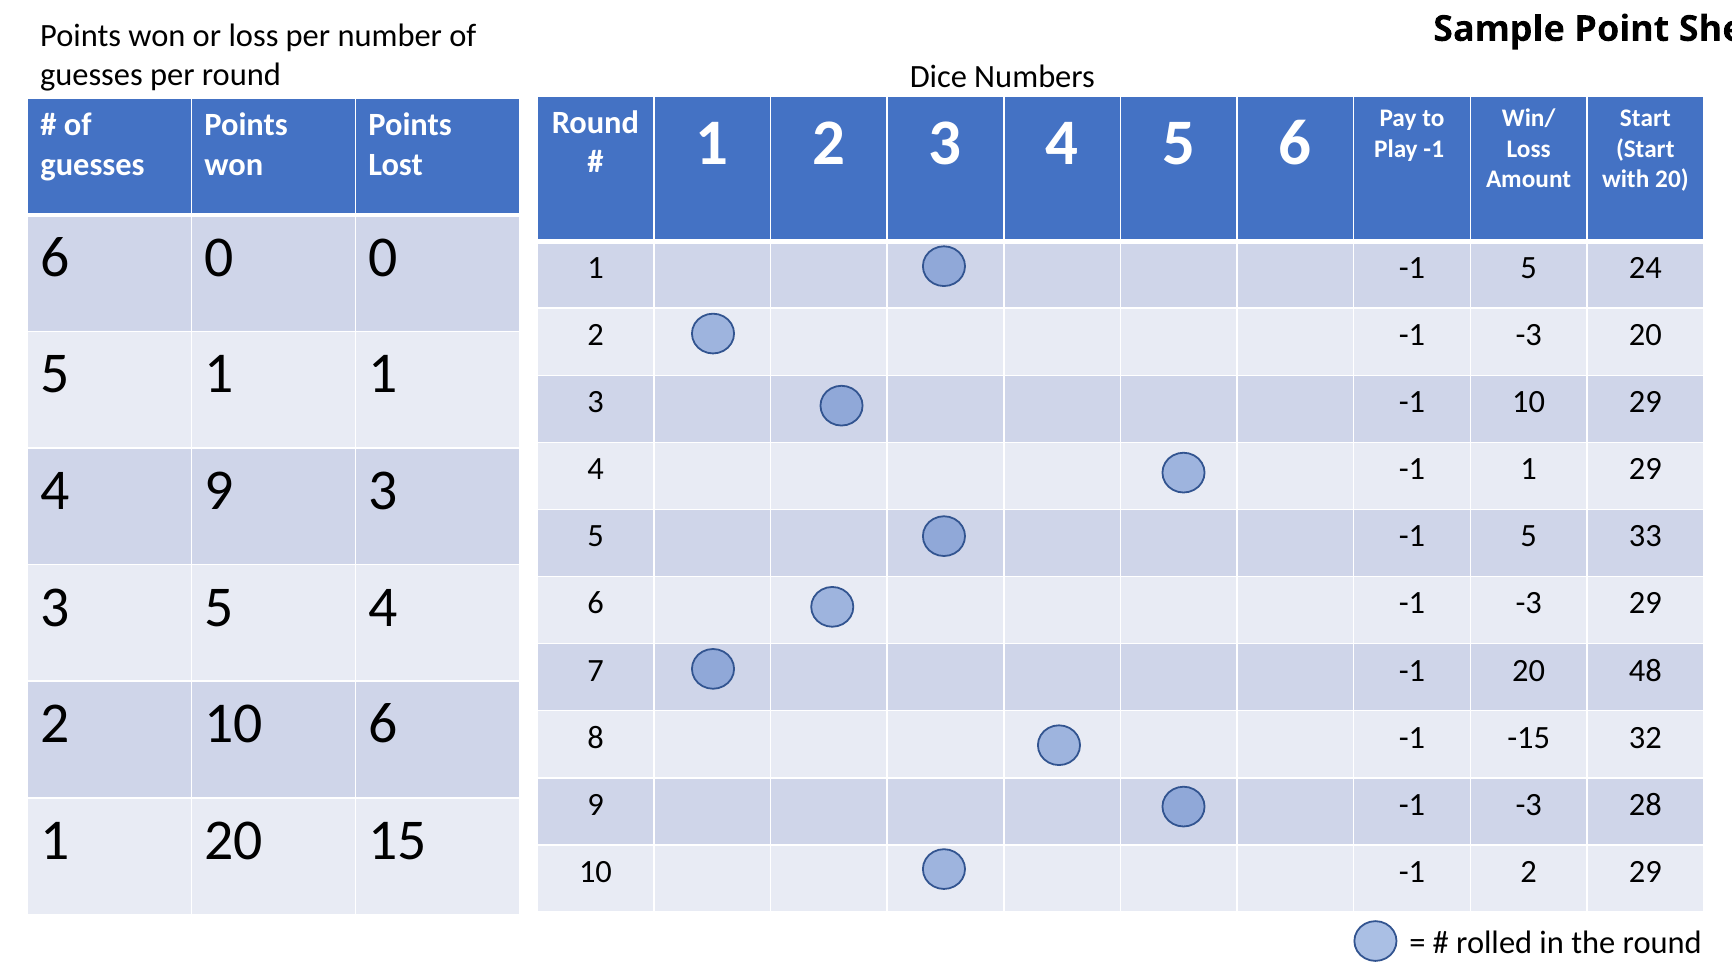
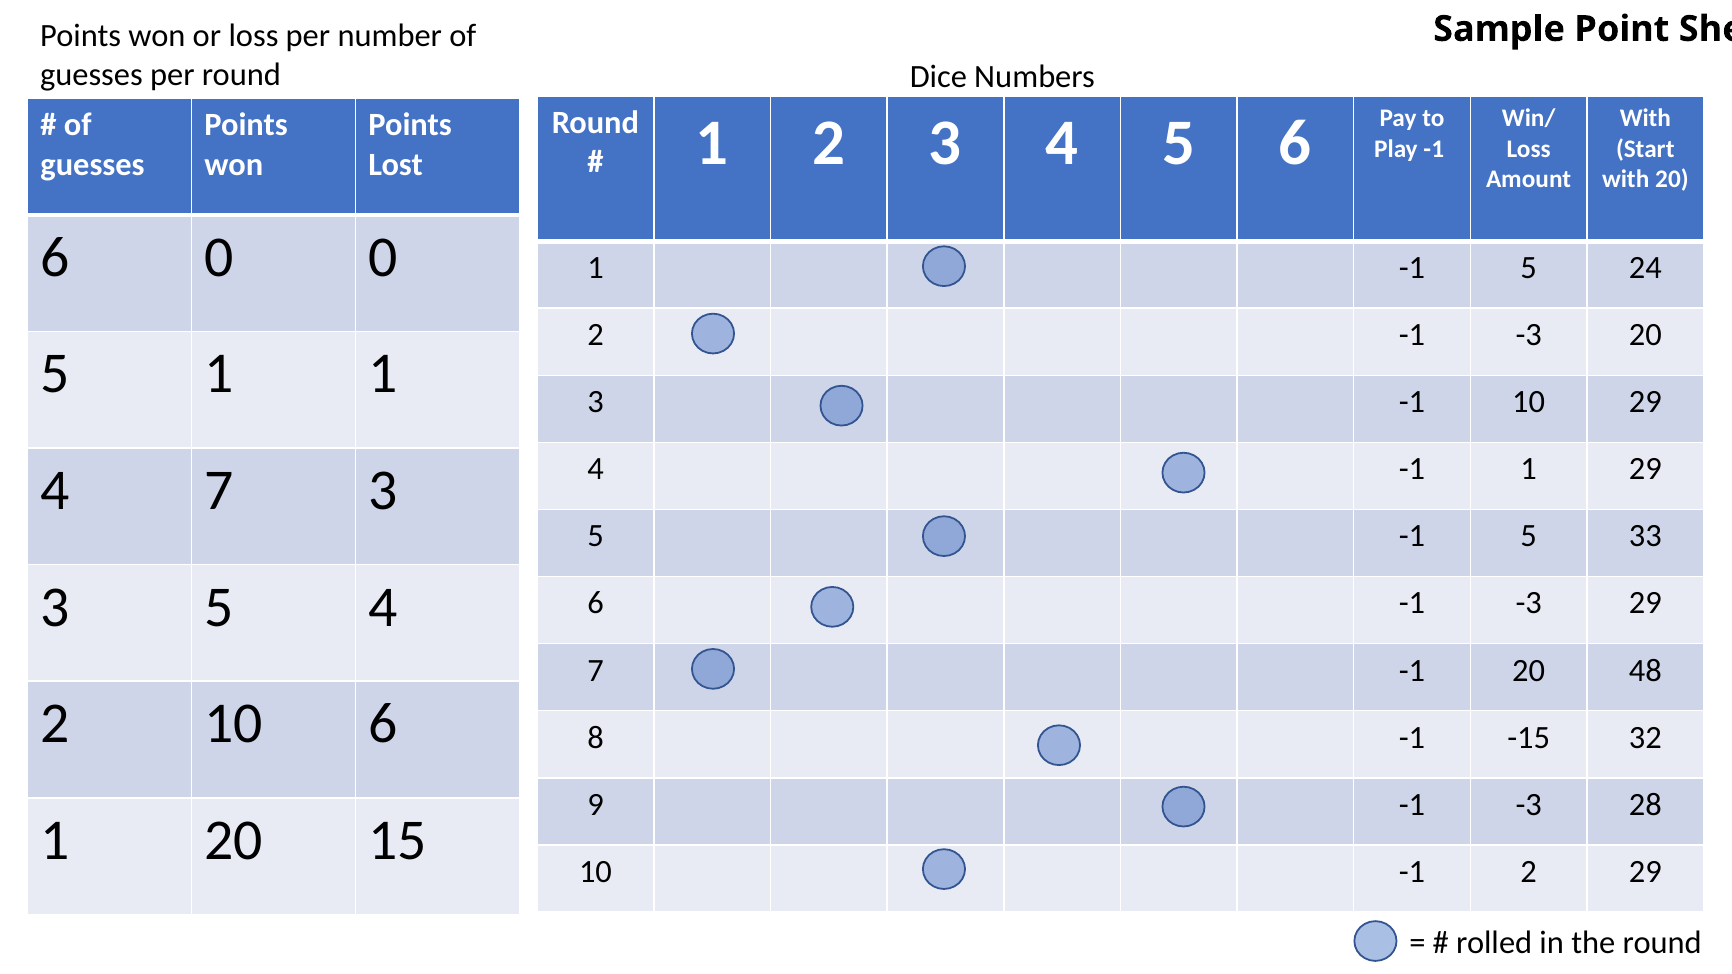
Start: Start -> With (1645, 118)
4 9: 9 -> 7 (219, 491)
